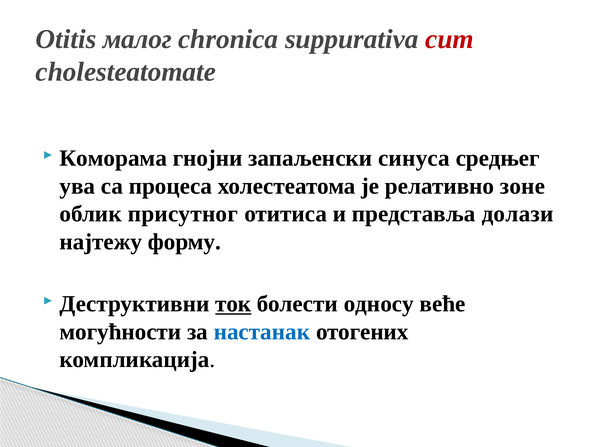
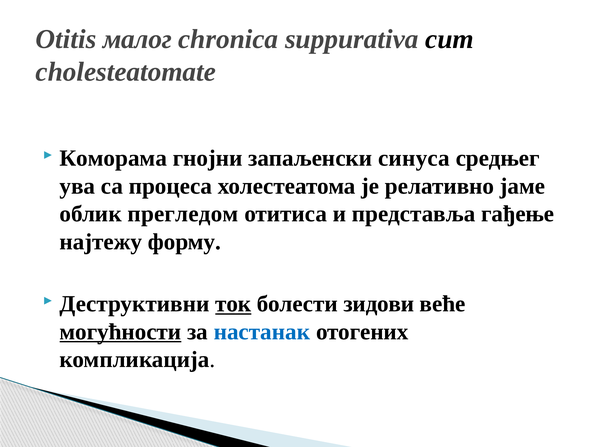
cum colour: red -> black (450, 39)
зоне: зоне -> јаме (523, 186)
присутног: присутног -> прегледом (183, 214)
долази: долази -> гађење (518, 214)
односу: односу -> зидови (379, 304)
могућности underline: none -> present (120, 332)
